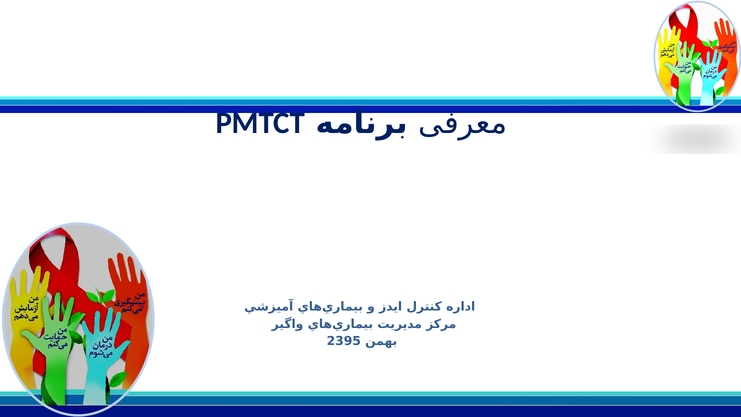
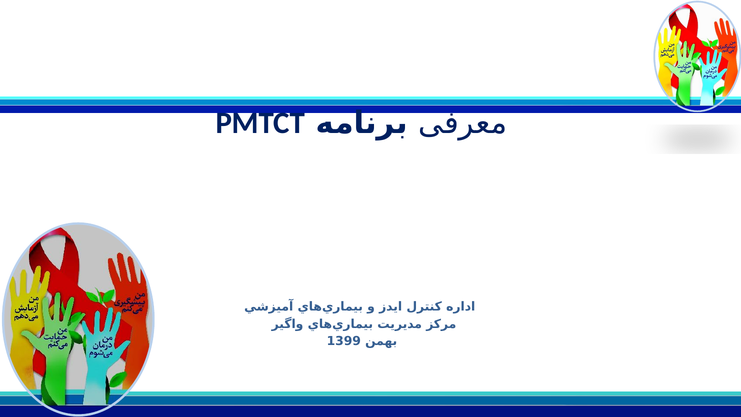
2395: 2395 -> 1399 (344, 341)
